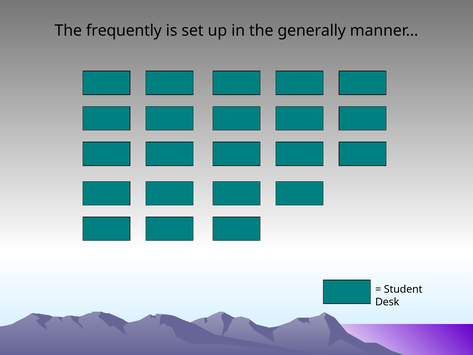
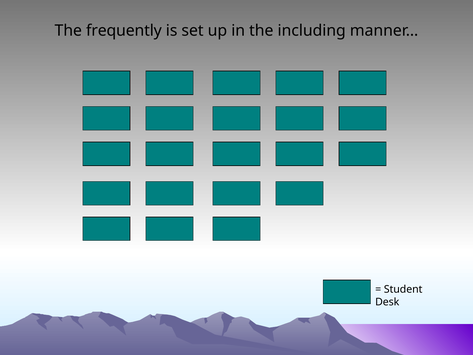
generally: generally -> including (312, 31)
